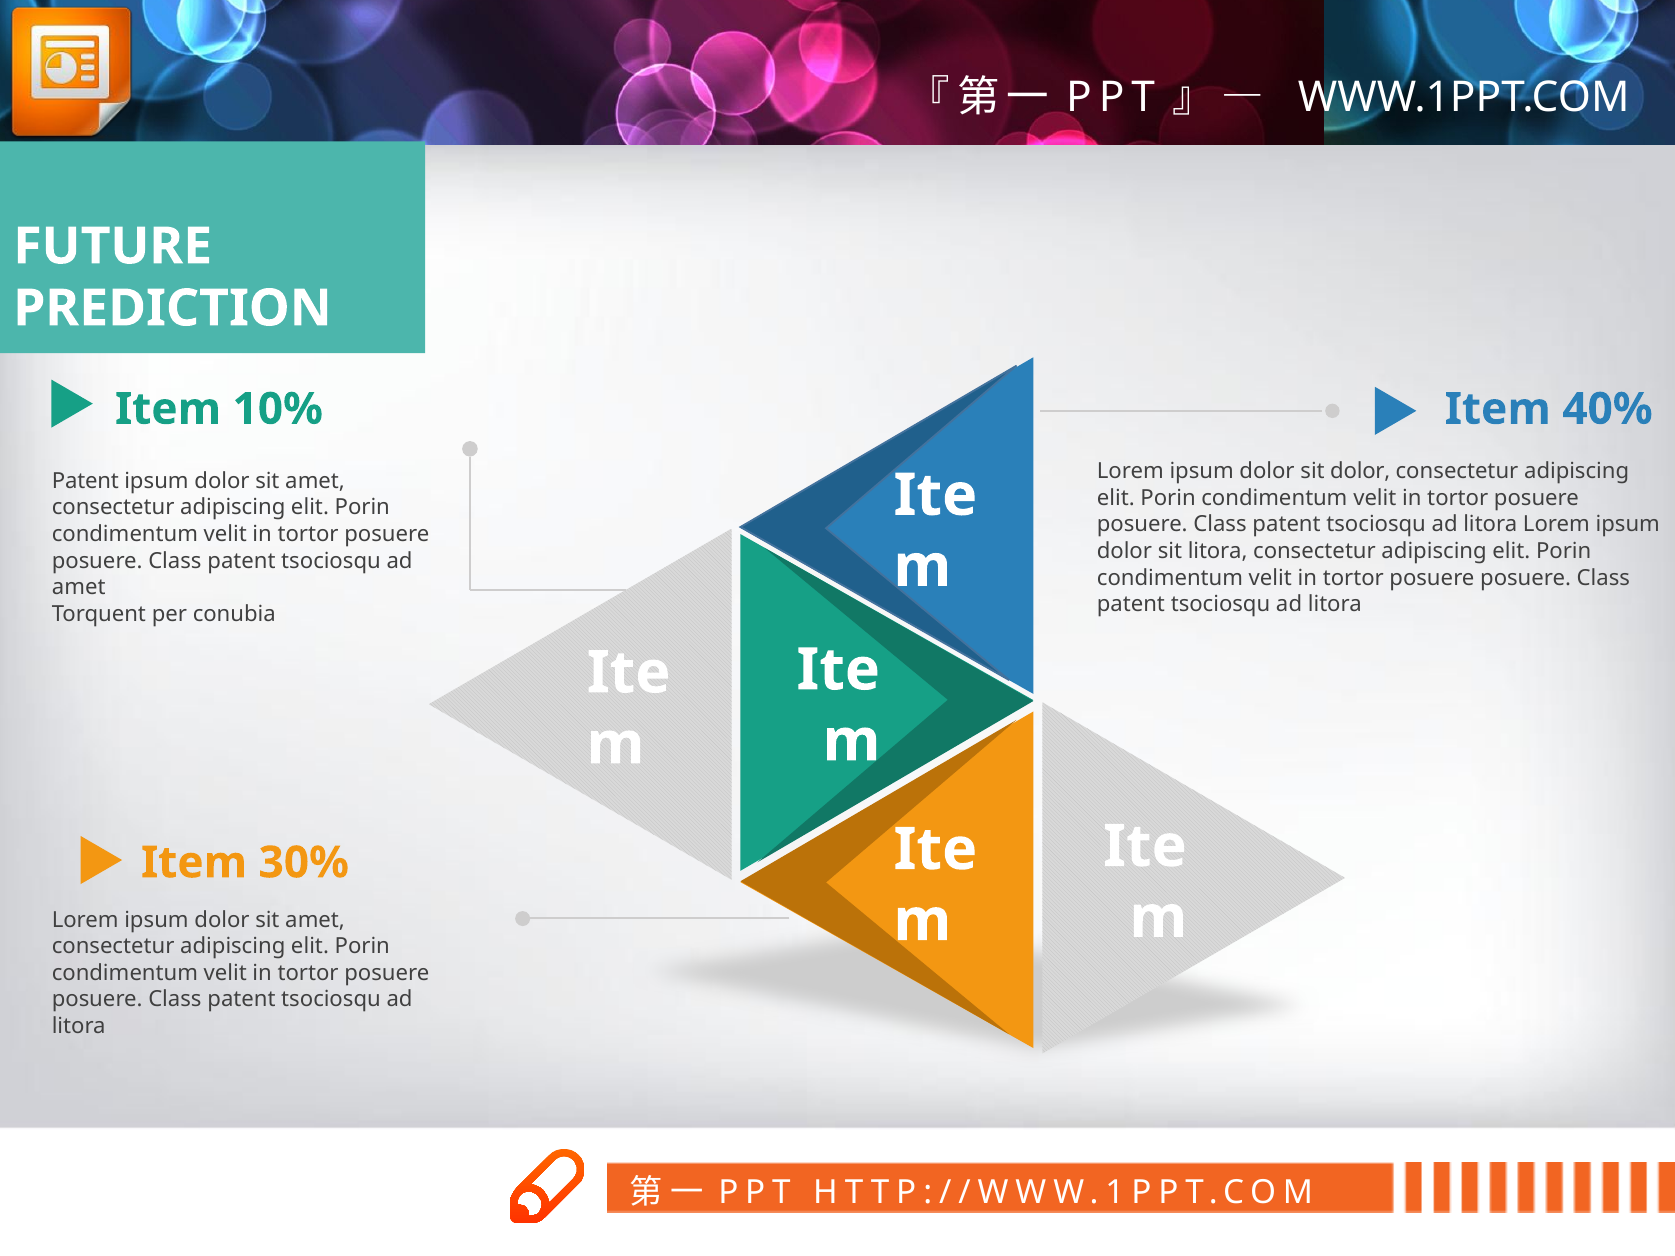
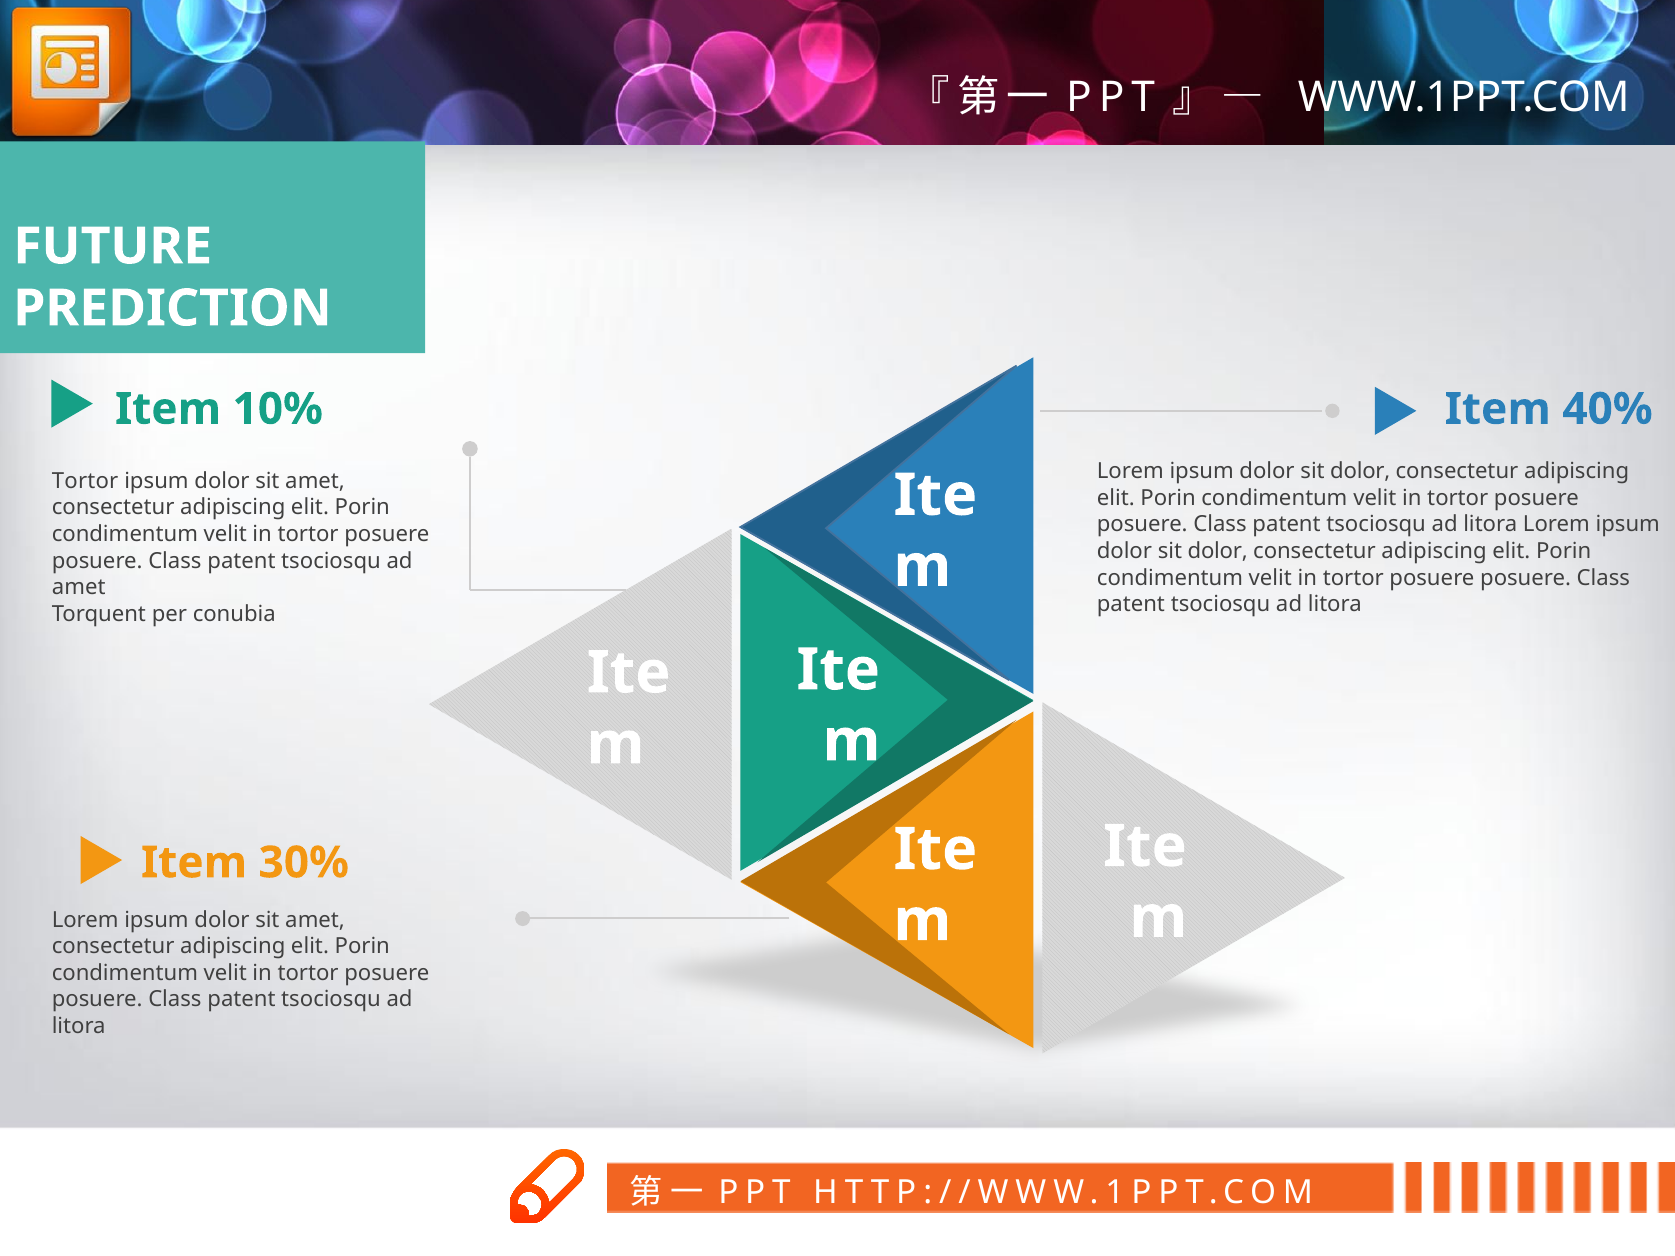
Patent: Patent -> Tortor (85, 481)
litora: litora -> dolor (1218, 551)
